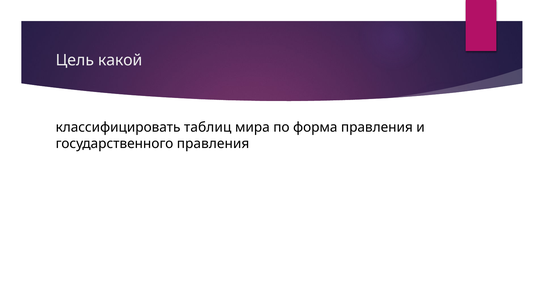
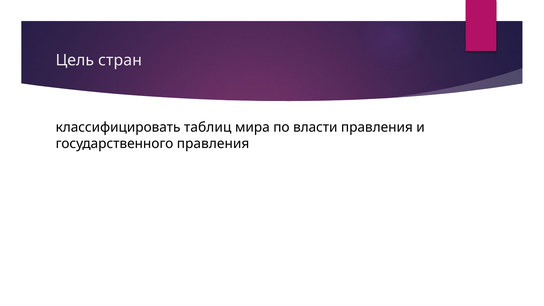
какой: какой -> стран (120, 60)
форма: форма -> власти (315, 127)
